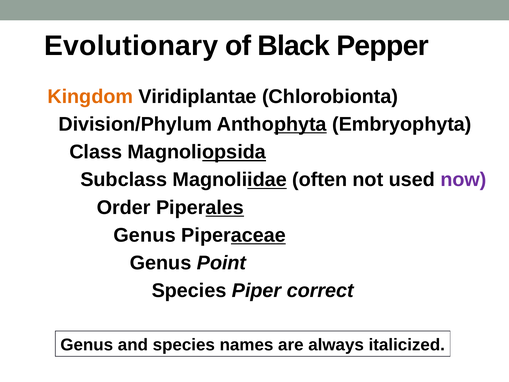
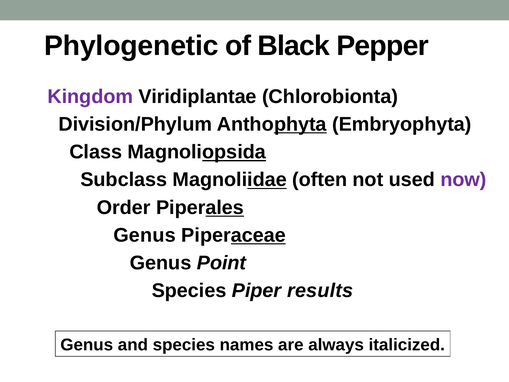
Evolutionary: Evolutionary -> Phylogenetic (131, 46)
Kingdom colour: orange -> purple (90, 96)
correct: correct -> results (320, 291)
